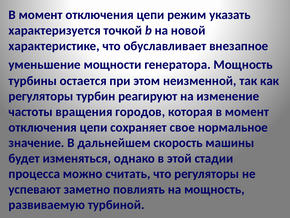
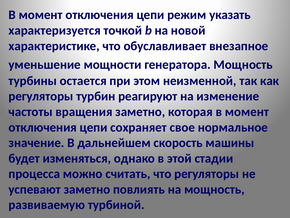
вращения городов: городов -> заметно (140, 112)
